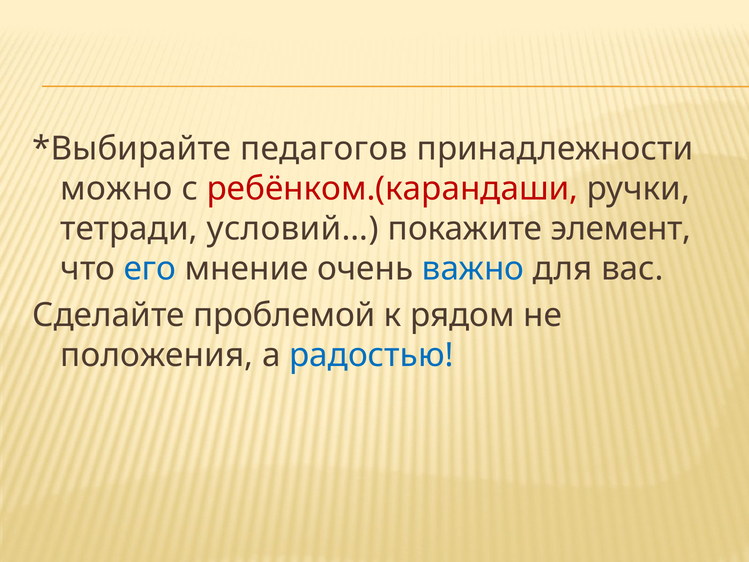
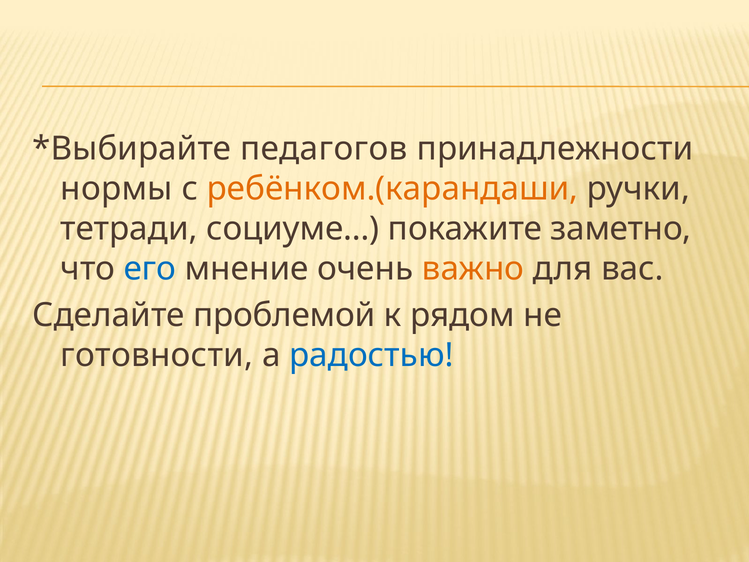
можно: можно -> нормы (117, 189)
ребёнком.(карандаши colour: red -> orange (393, 189)
условий…: условий… -> социуме… (293, 229)
элемент: элемент -> заметно (621, 229)
важно colour: blue -> orange (473, 269)
положения: положения -> готовности (157, 355)
